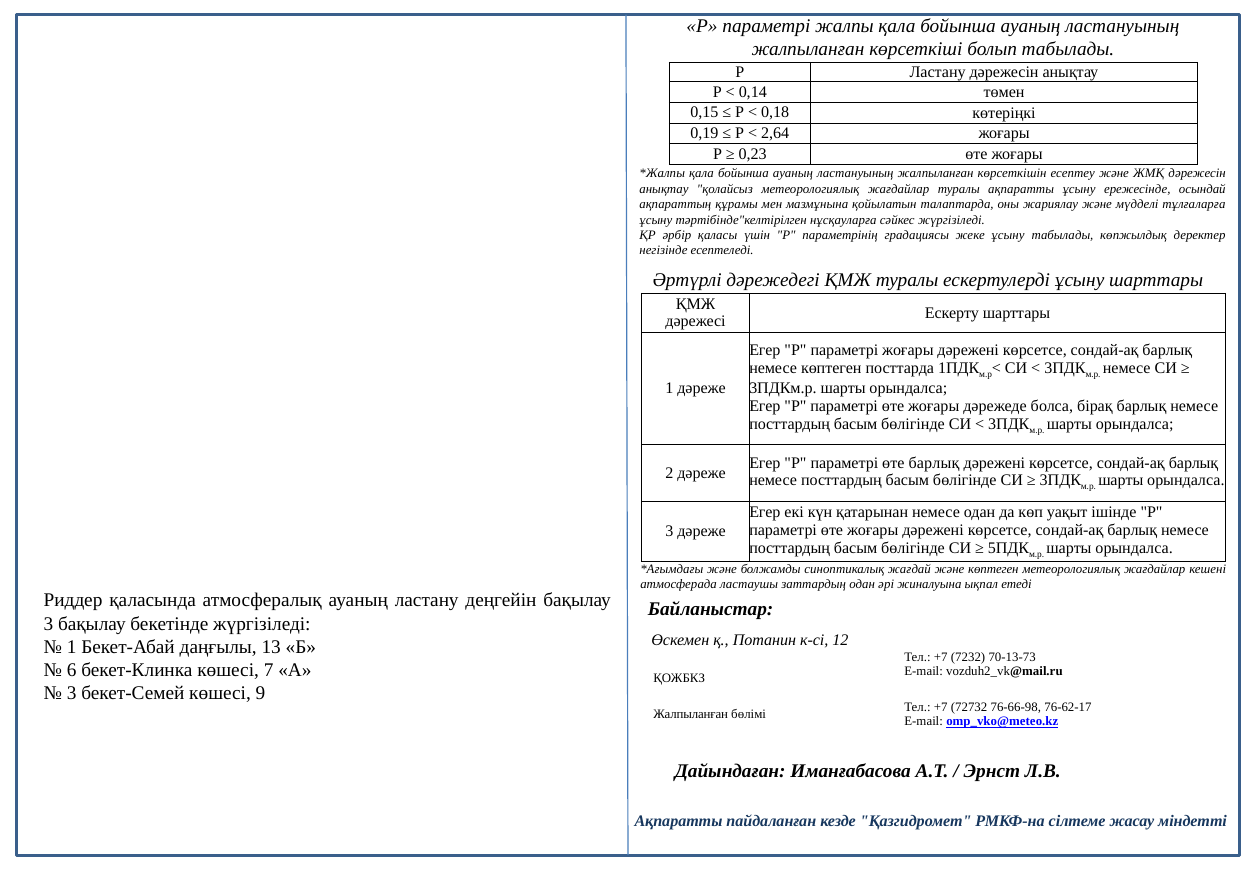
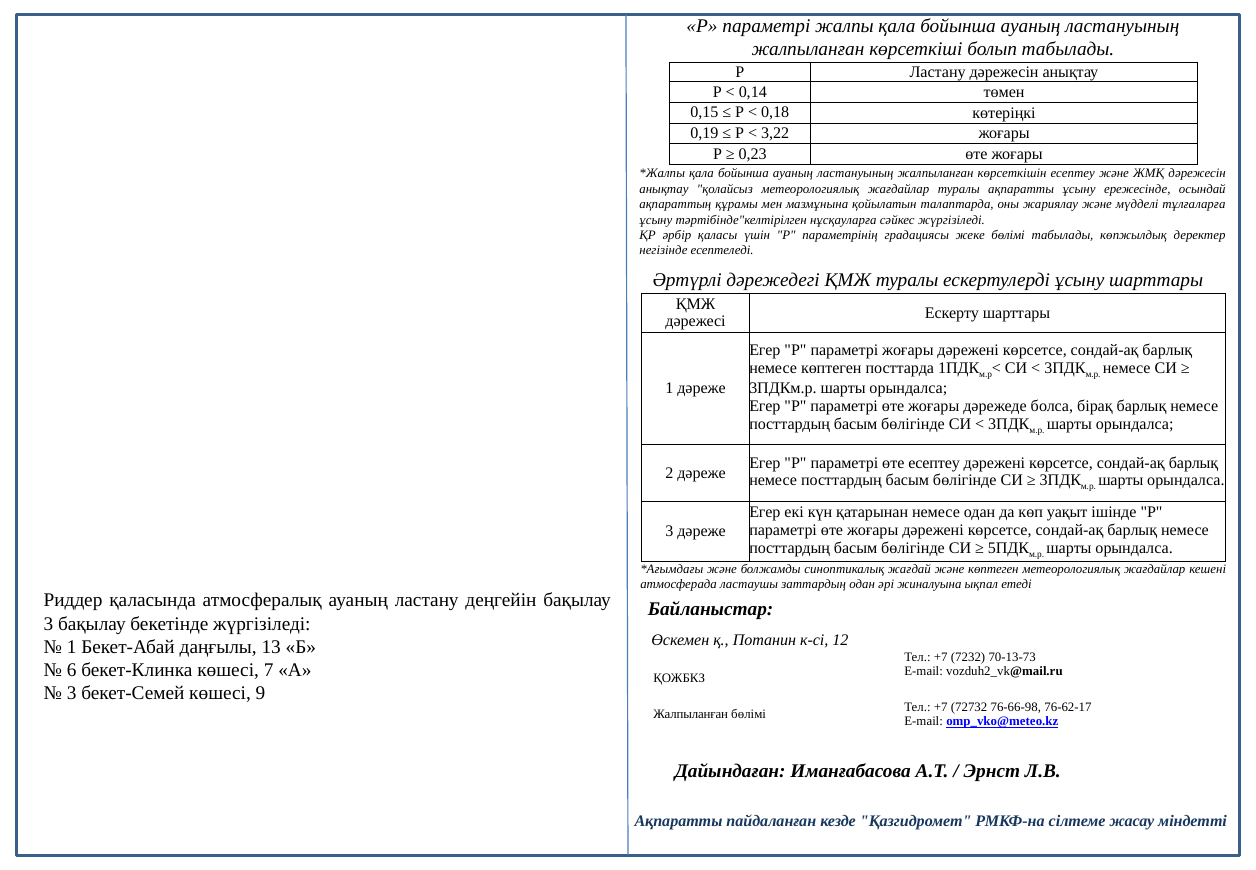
2,64: 2,64 -> 3,22 (775, 133)
жеке ұсыну: ұсыну -> бөлімі (1008, 235)
өте барлық: барлық -> есептеу (934, 462)
